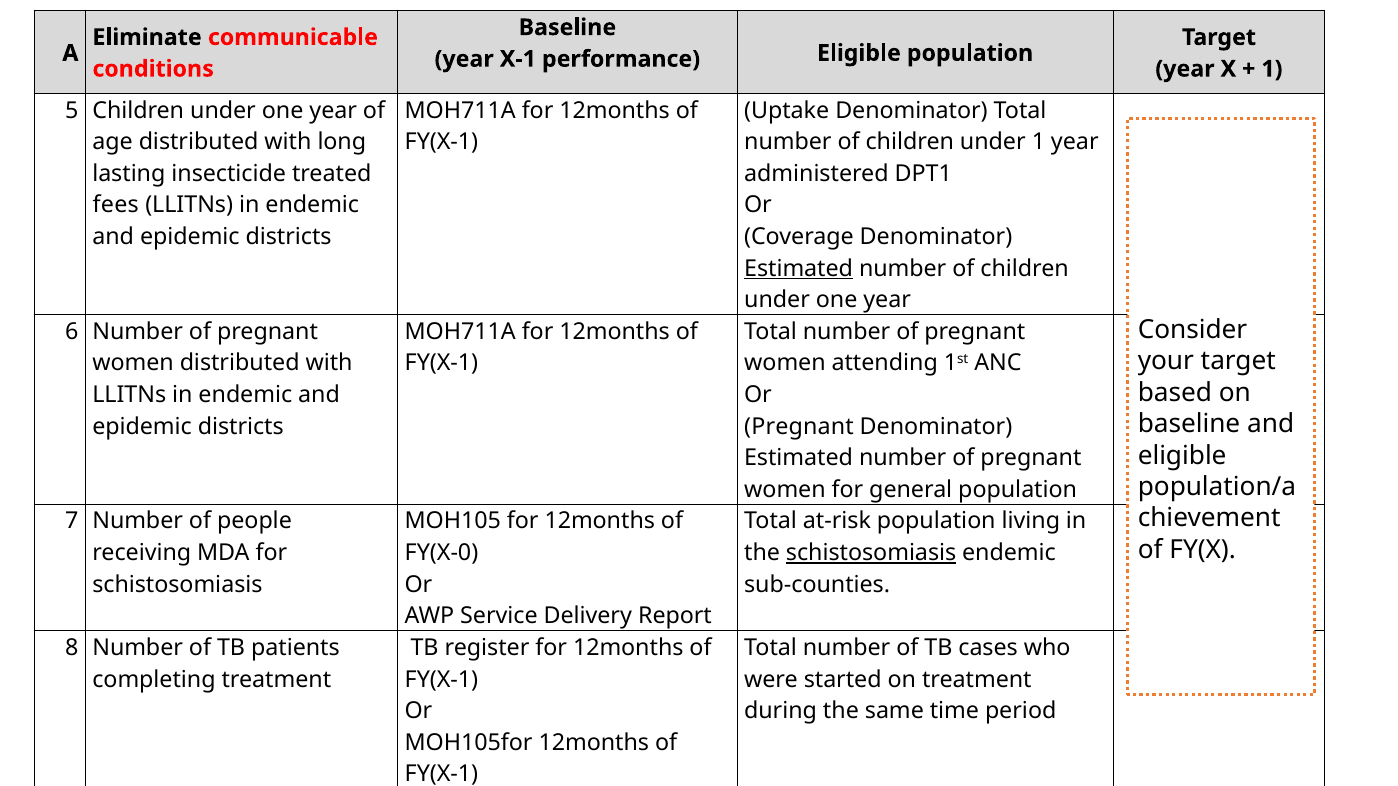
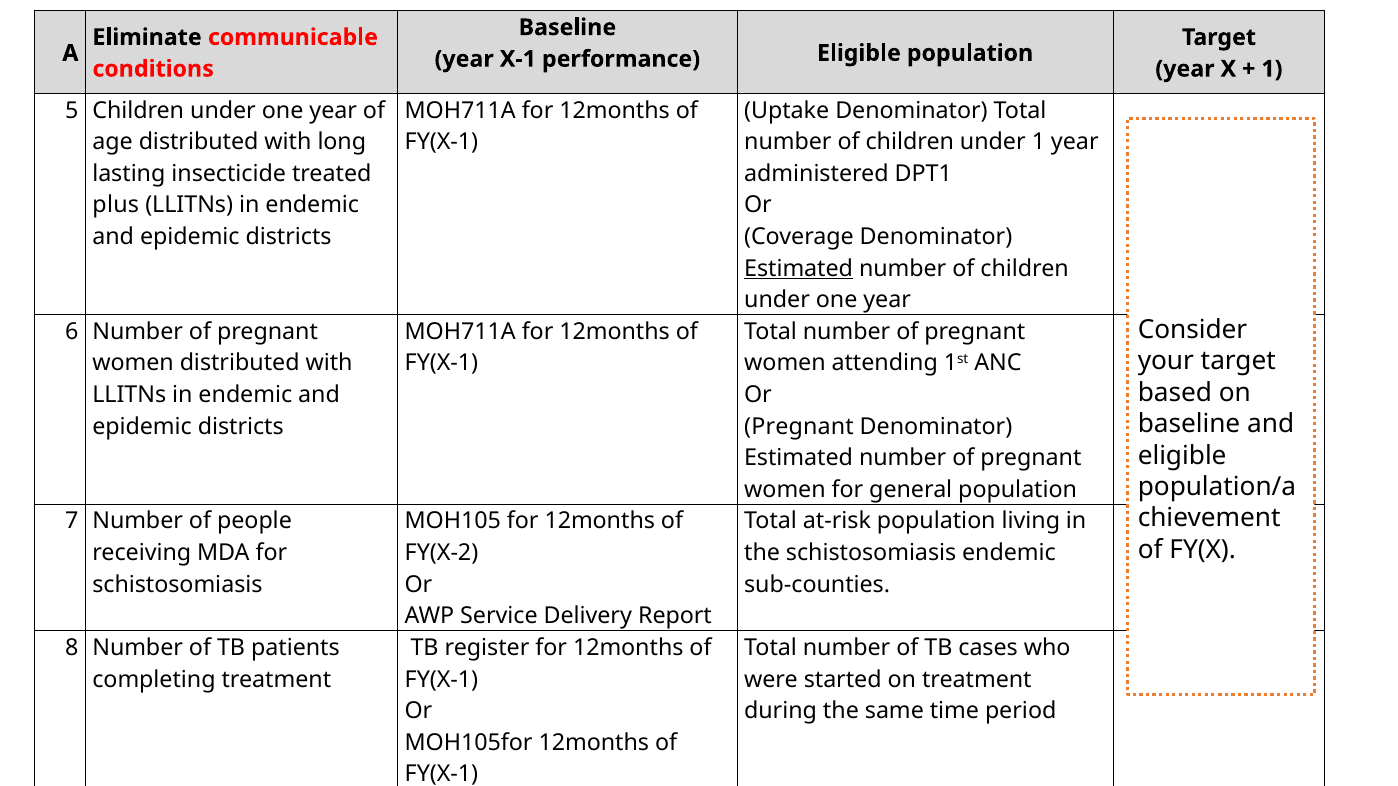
fees: fees -> plus (116, 205)
FY(X-0: FY(X-0 -> FY(X-2 (441, 553)
schistosomiasis underline: present -> none (871, 553)
